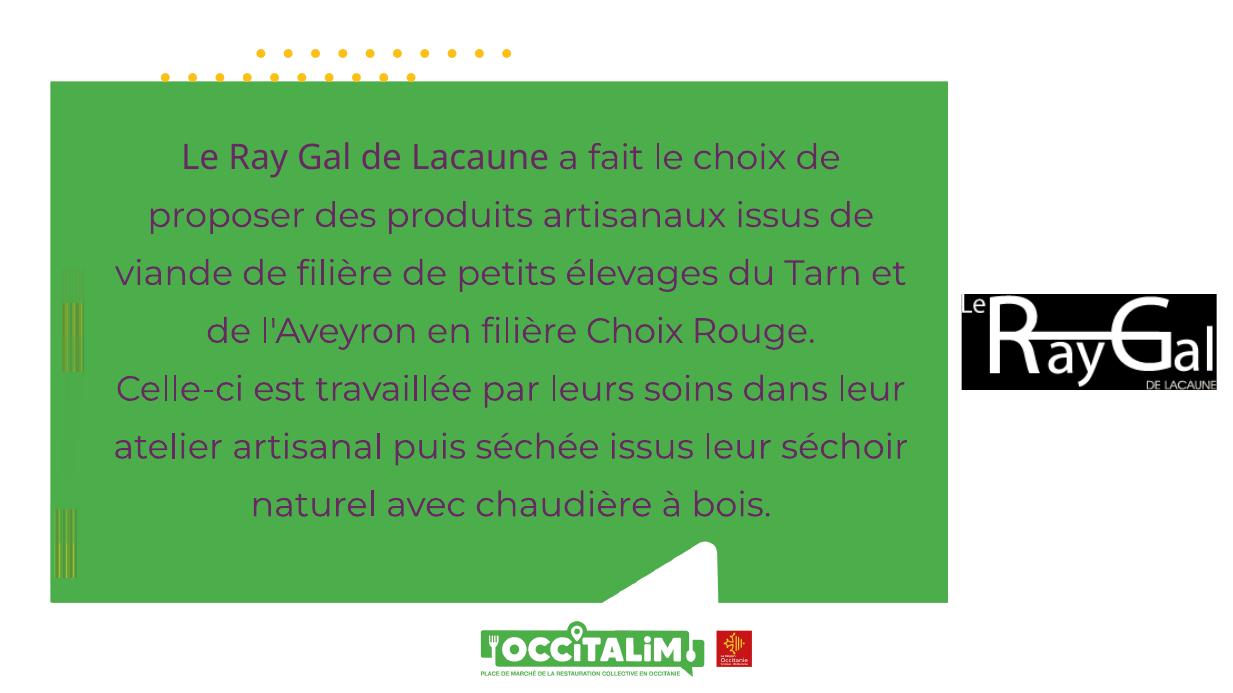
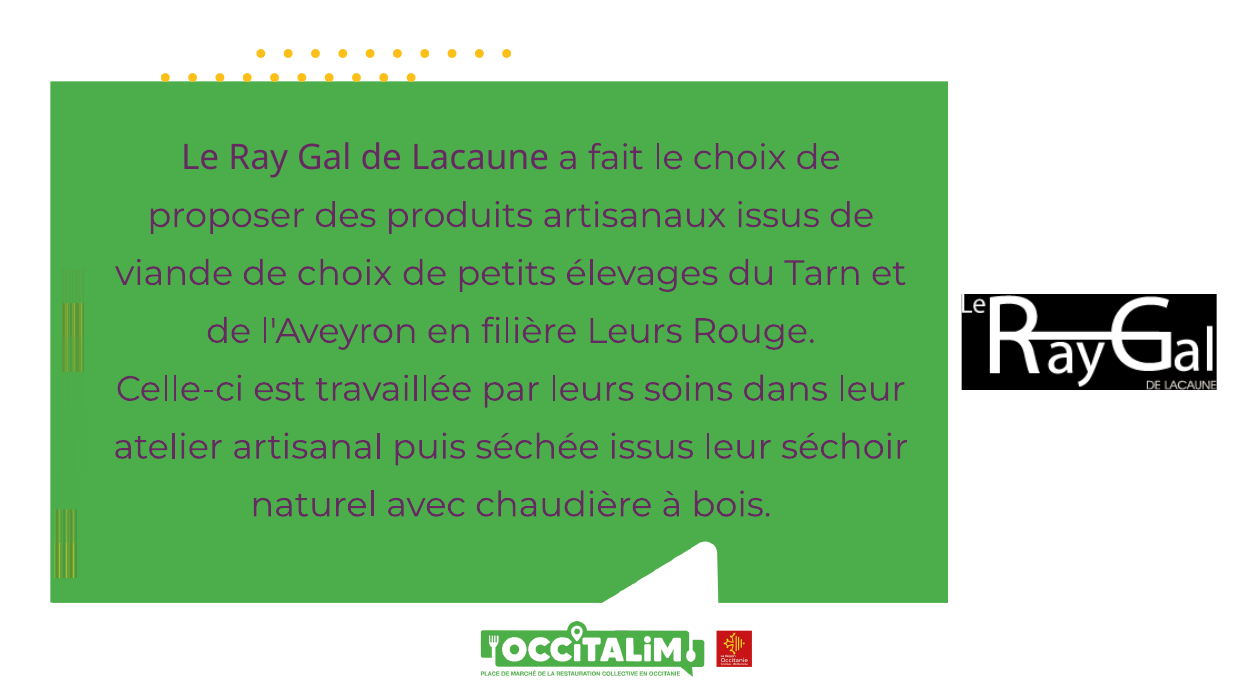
de filière: filière -> choix (345, 274)
filière Choix: Choix -> Leurs (635, 332)
